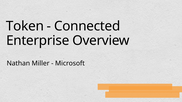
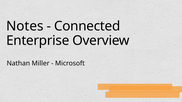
Token: Token -> Notes (25, 26)
